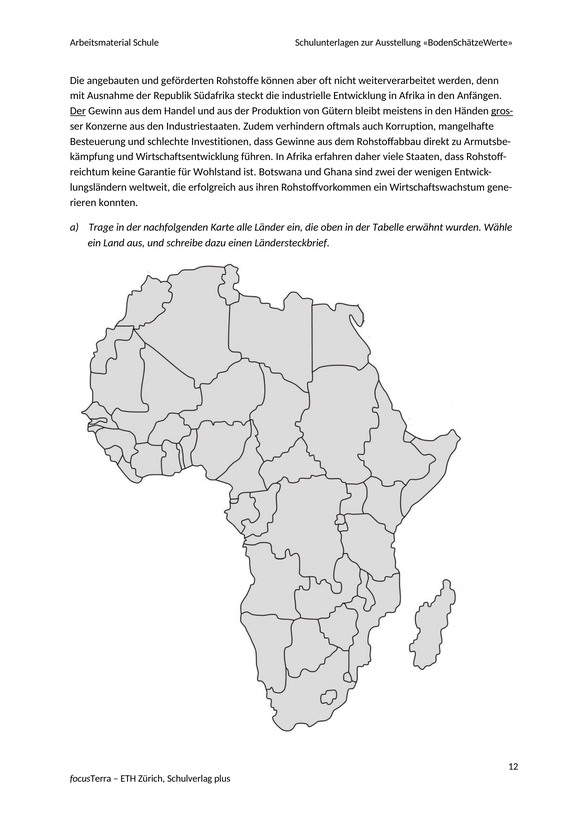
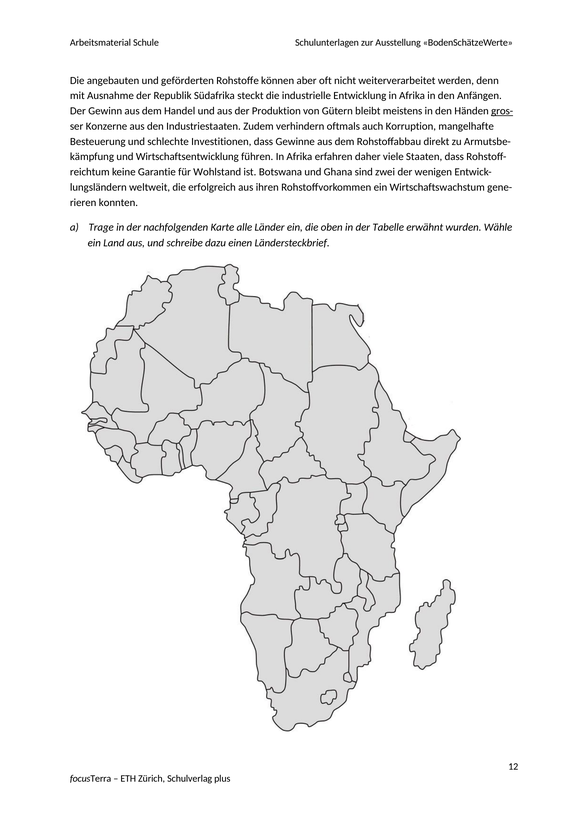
Der underline: present -> none (78, 111)
